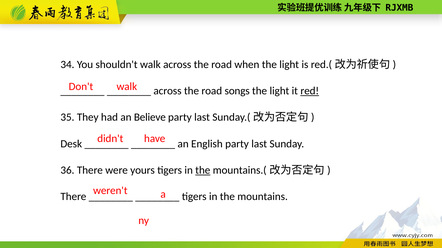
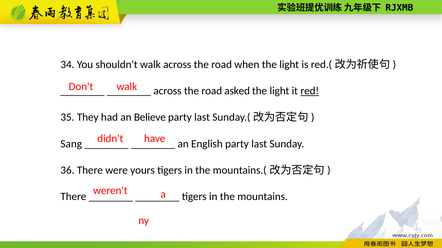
songs: songs -> asked (237, 91)
Desk: Desk -> Sang (71, 144)
the underline: present -> none (203, 171)
